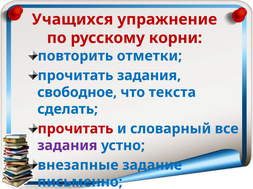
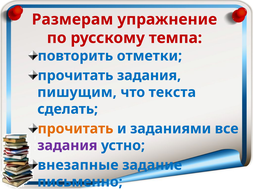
Учащихся: Учащихся -> Размерам (73, 20)
корни: корни -> темпа (175, 38)
свободное: свободное -> пишущим (77, 93)
прочитать colour: red -> orange (76, 129)
словарный: словарный -> заданиями (171, 129)
